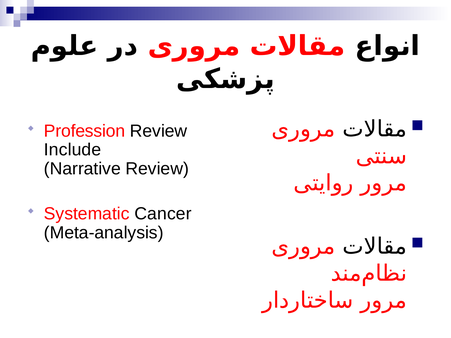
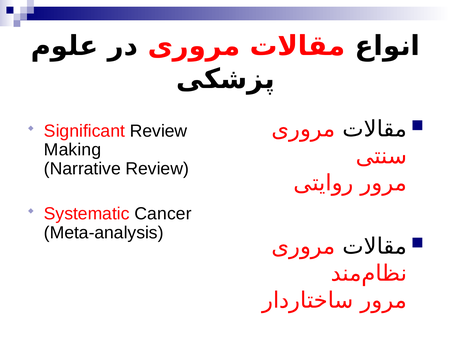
Profession: Profession -> Significant (84, 131)
Include: Include -> Making (73, 150)
